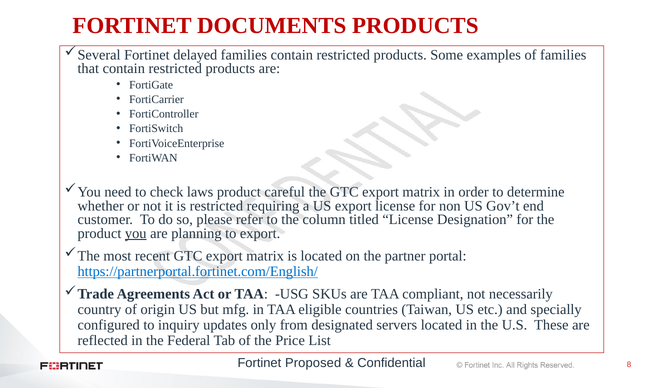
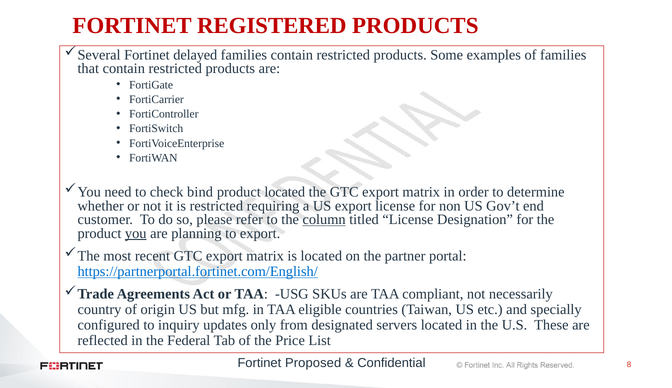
DOCUMENTS: DOCUMENTS -> REGISTERED (272, 26)
laws: laws -> bind (200, 192)
product careful: careful -> located (285, 192)
column underline: none -> present (324, 219)
